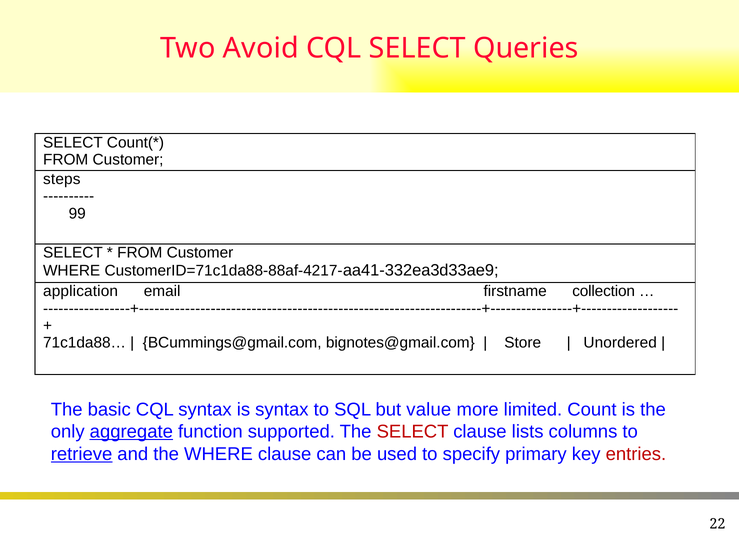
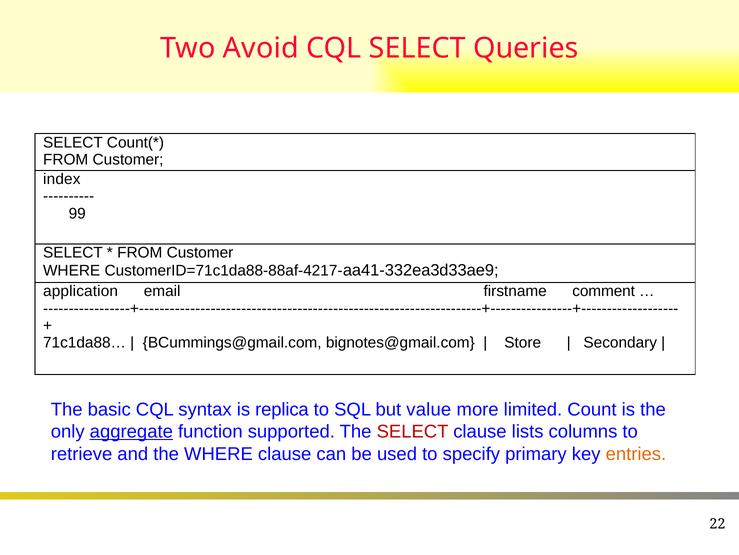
steps: steps -> index (62, 179)
collection: collection -> comment (604, 291)
Unordered: Unordered -> Secondary (620, 342)
is syntax: syntax -> replica (282, 409)
retrieve underline: present -> none (82, 453)
entries colour: red -> orange (636, 453)
